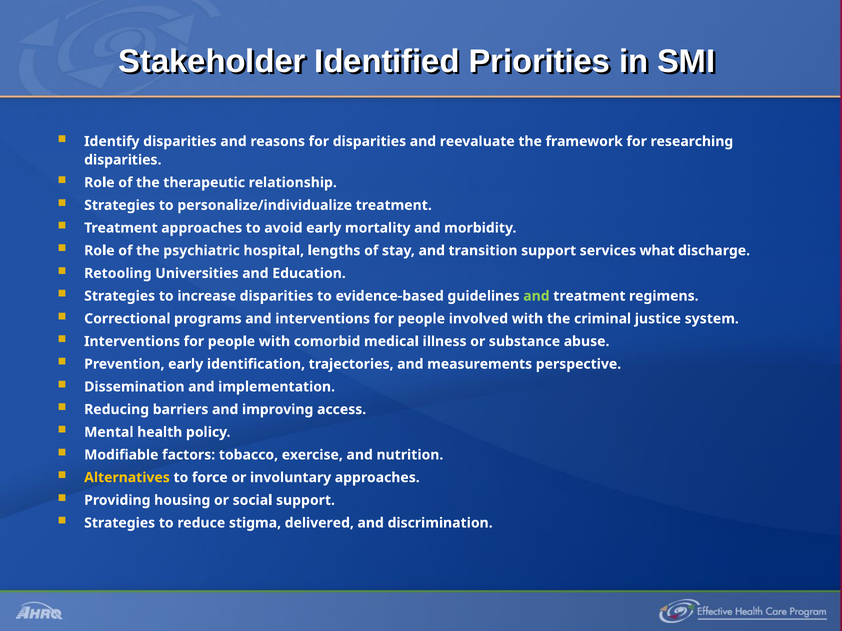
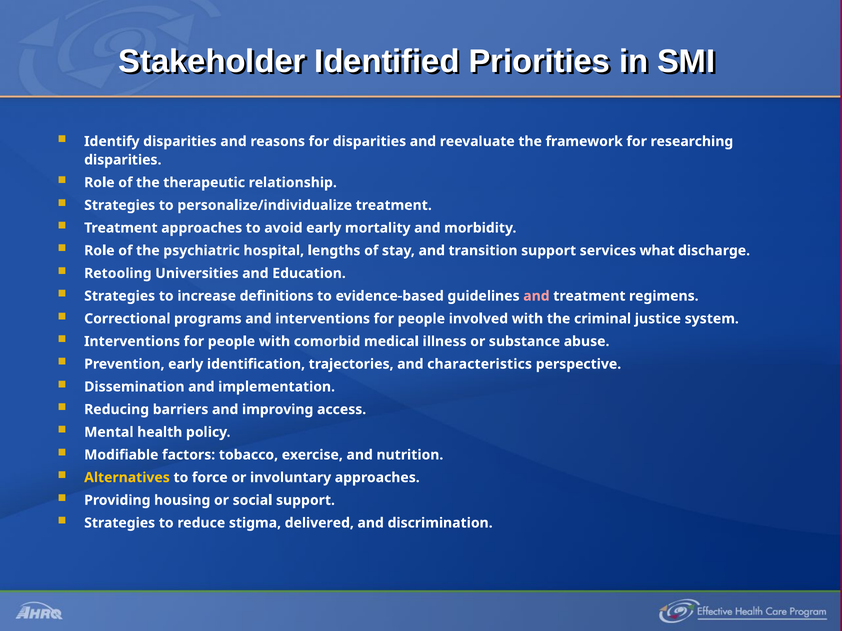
increase disparities: disparities -> definitions (277, 296)
and colour: light green -> pink (536, 296)
measurements: measurements -> characteristics (480, 364)
